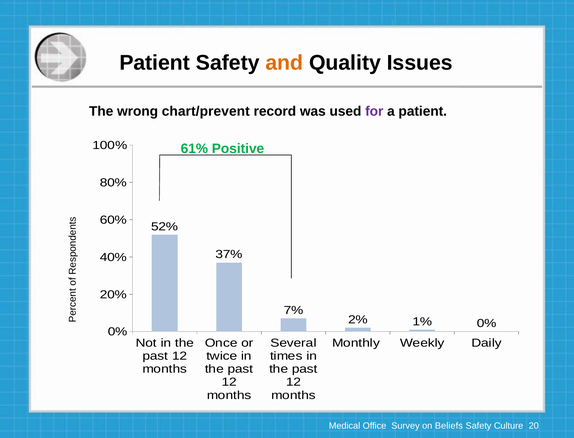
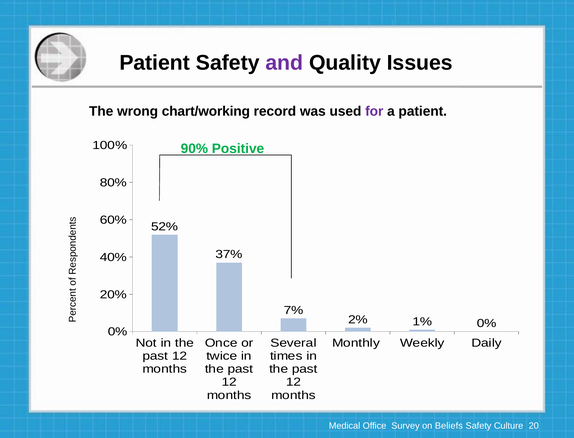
and colour: orange -> purple (284, 63)
chart/prevent: chart/prevent -> chart/working (206, 111)
61%: 61% -> 90% (194, 148)
